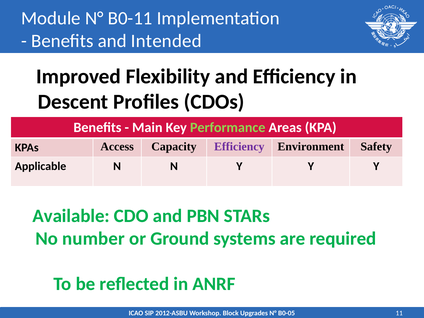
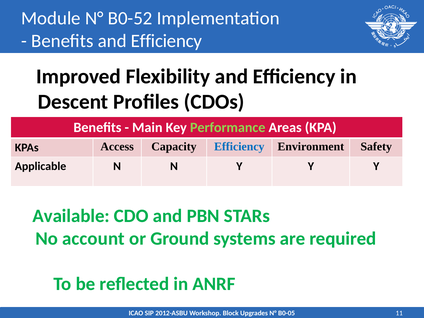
B0-11: B0-11 -> B0-52 (130, 18)
Benefits and Intended: Intended -> Efficiency (166, 41)
Efficiency colour: purple -> blue (239, 147)
number: number -> account (93, 239)
